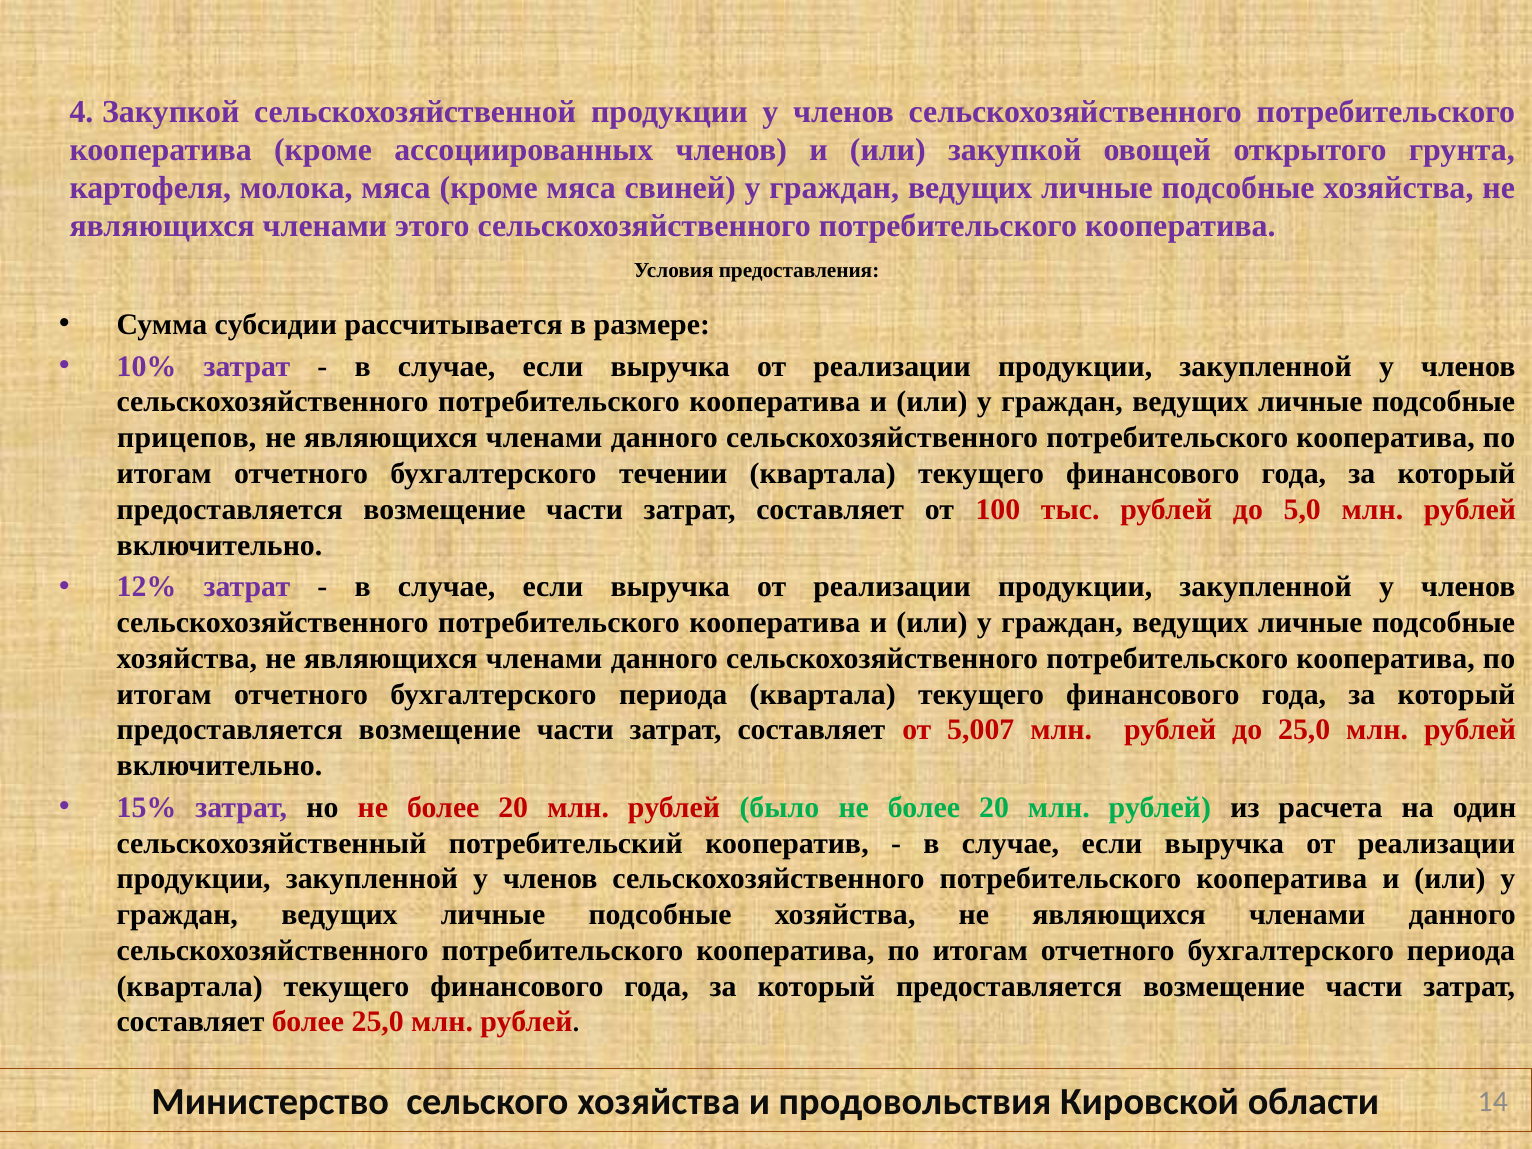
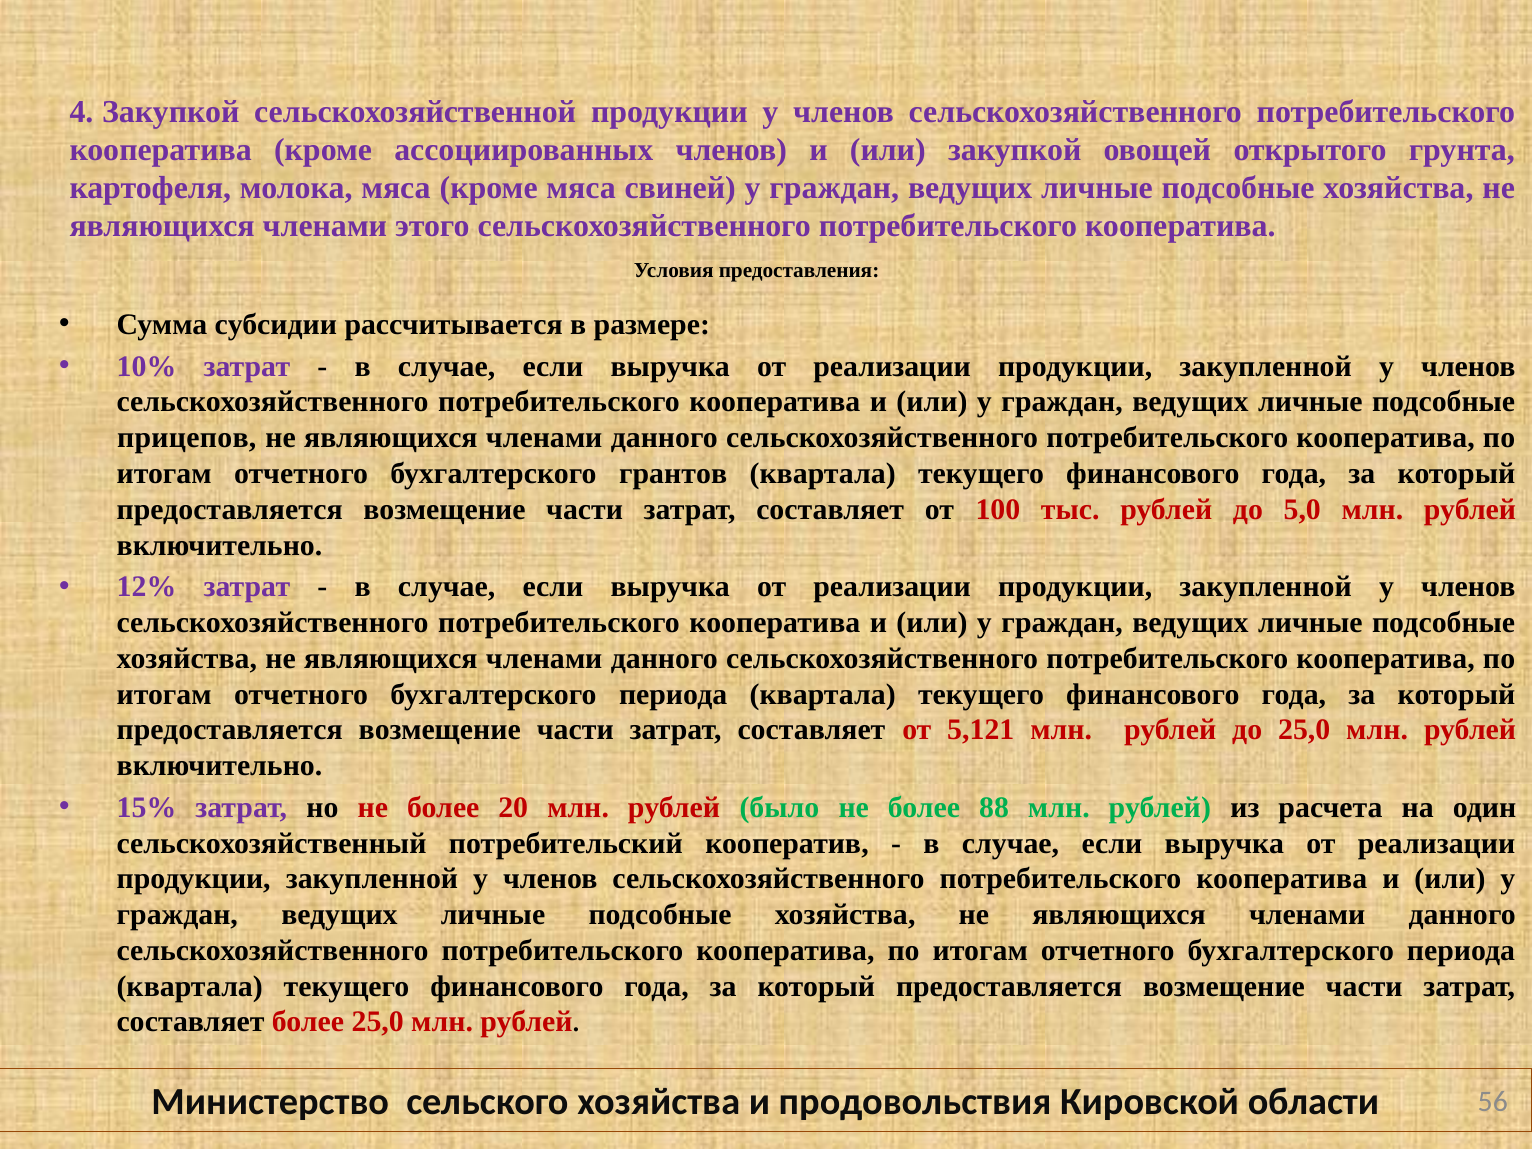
течении: течении -> грантов (673, 474)
5,007: 5,007 -> 5,121 (981, 730)
было не более 20: 20 -> 88 (994, 807)
14: 14 -> 56 (1493, 1102)
